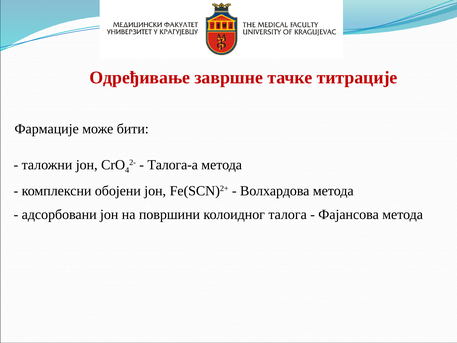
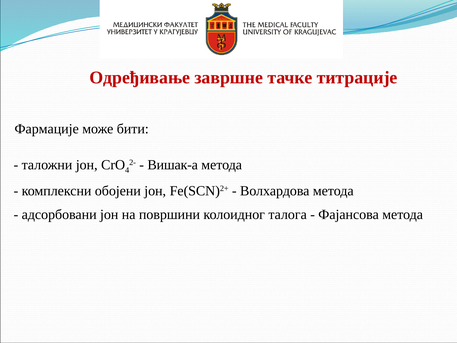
Талога-а: Талога-а -> Вишак-а (173, 165)
